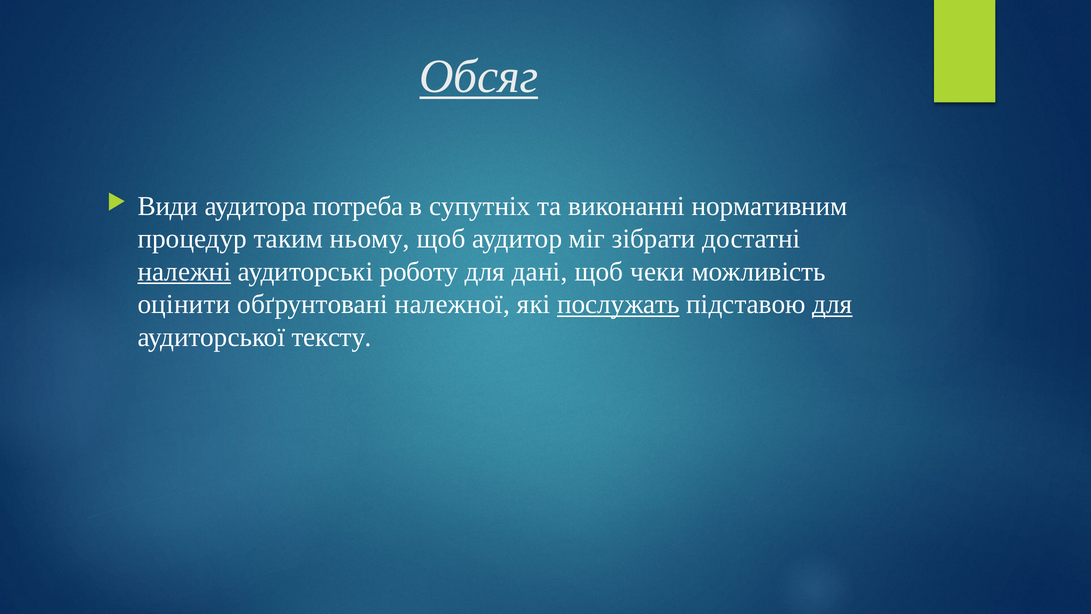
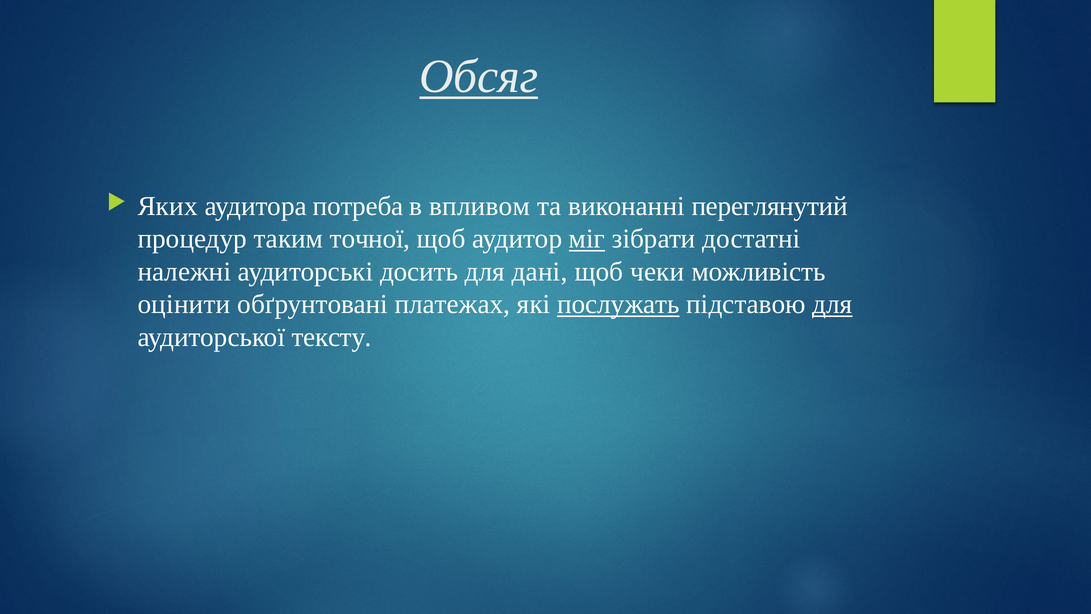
Види: Види -> Яких (168, 206)
супутніх: супутніх -> впливом (480, 206)
нормативним: нормативним -> переглянутий (770, 206)
ньому: ньому -> точної (370, 239)
міг underline: none -> present (587, 239)
належні underline: present -> none (184, 272)
роботу: роботу -> досить (419, 272)
належної: належної -> платежах (453, 304)
